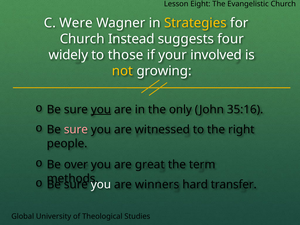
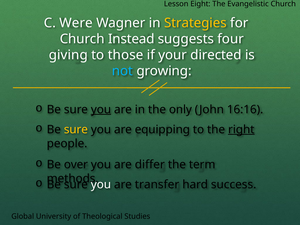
widely: widely -> giving (68, 55)
involved: involved -> directed (216, 55)
not colour: yellow -> light blue (122, 71)
35:16: 35:16 -> 16:16 (245, 109)
sure colour: pink -> yellow (76, 129)
witnessed: witnessed -> equipping (162, 129)
right underline: none -> present (241, 129)
great: great -> differ (150, 164)
winners: winners -> transfer (157, 184)
transfer: transfer -> success (234, 184)
